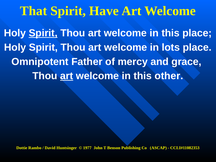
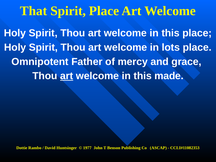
Spirit Have: Have -> Place (104, 11)
Spirit underline: present -> none (43, 33)
other: other -> made (169, 76)
